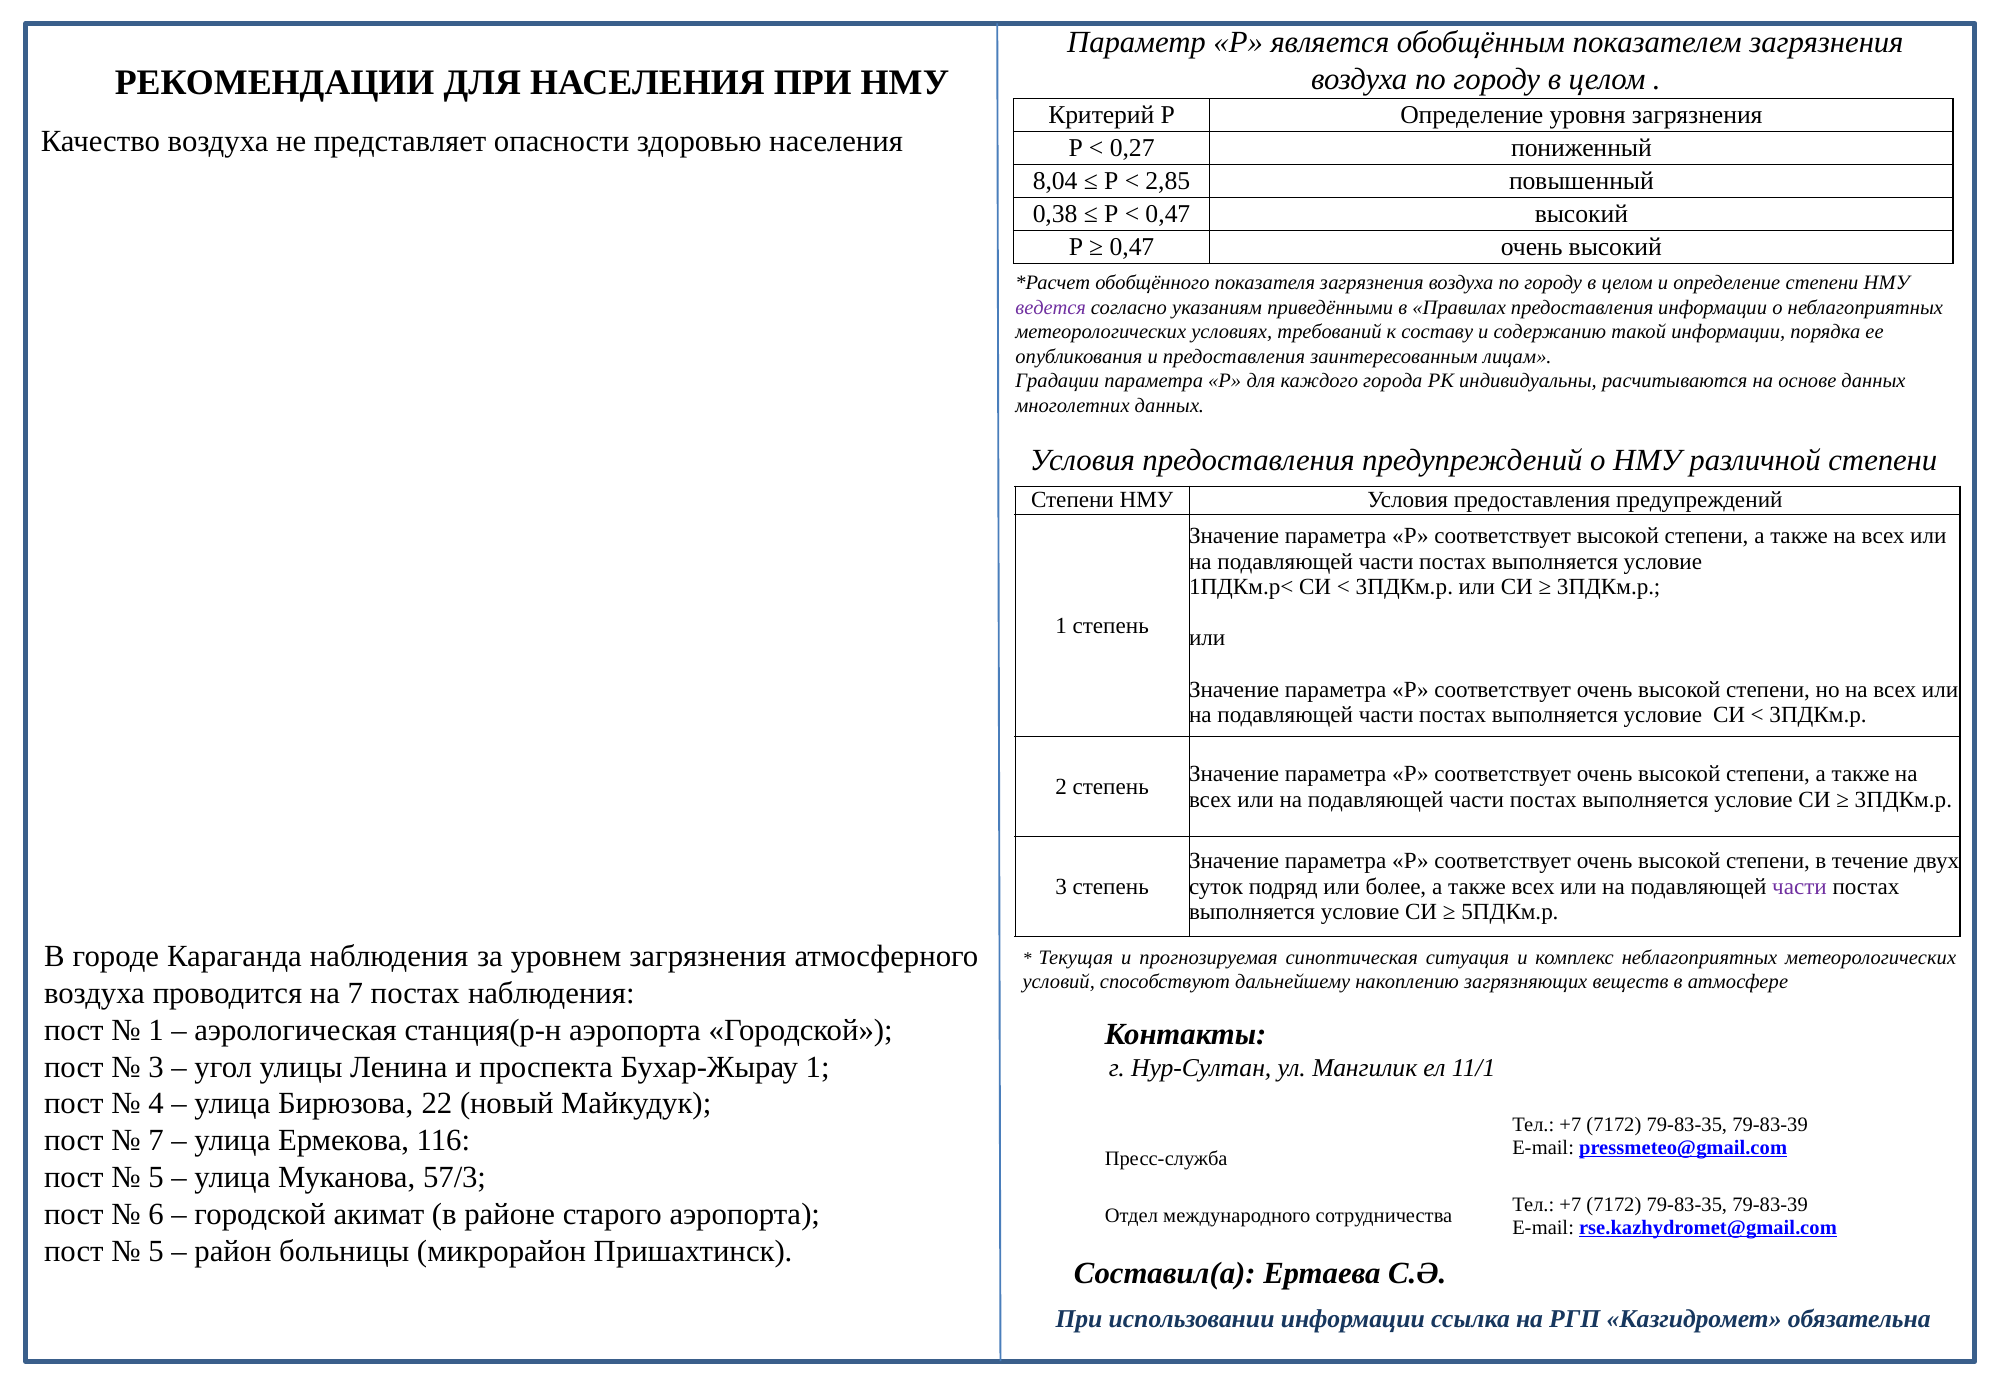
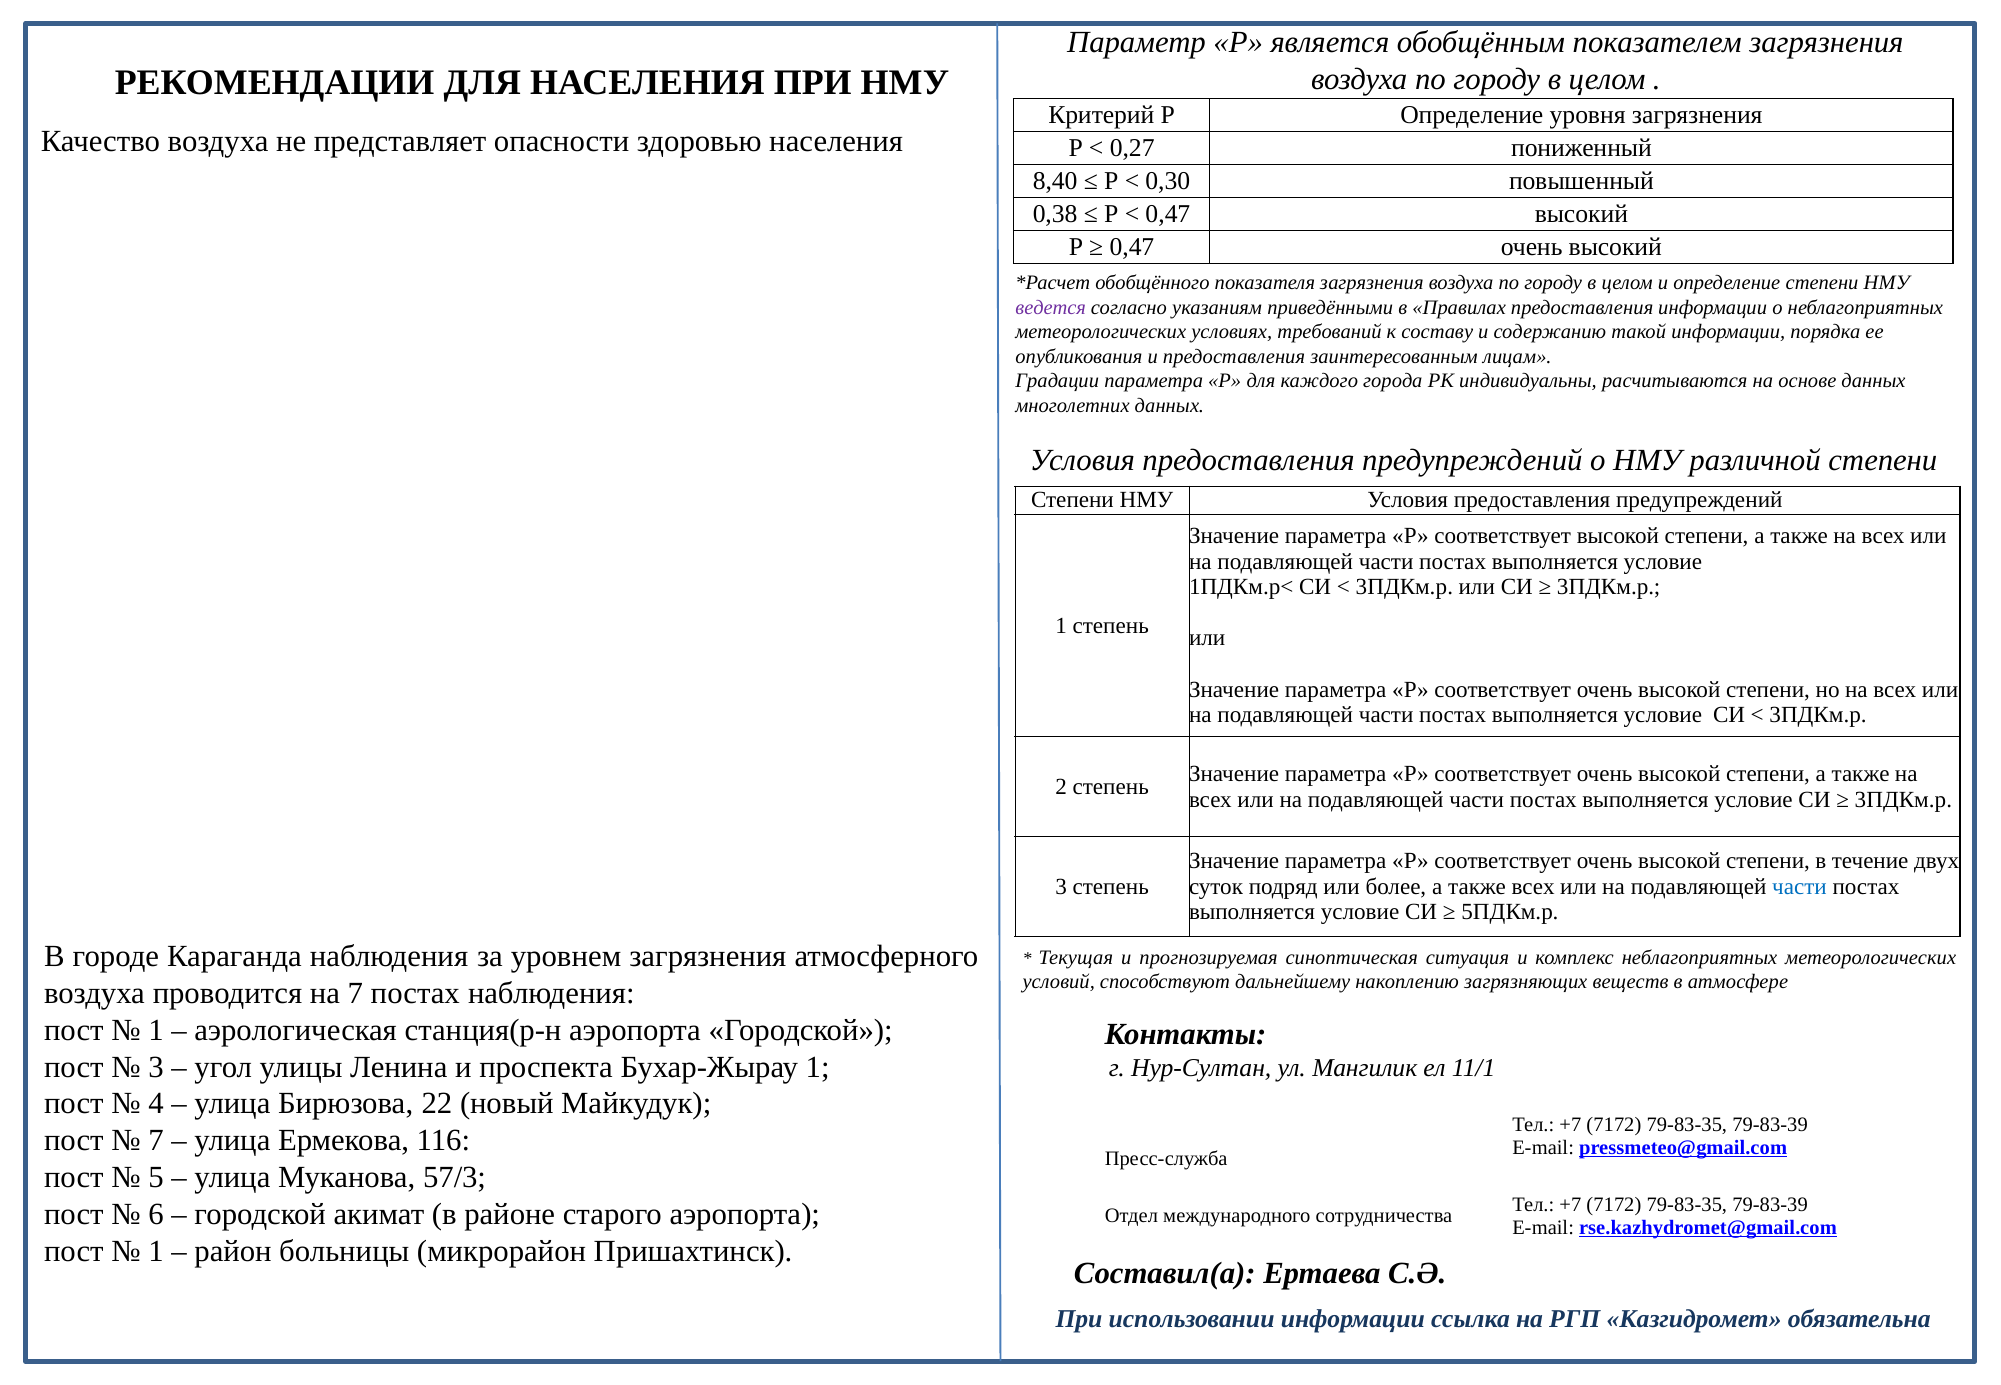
8,04: 8,04 -> 8,40 (1055, 181)
2,85: 2,85 -> 0,30 (1168, 181)
части colour: purple -> blue (1799, 887)
5: 5 -> 1 (156, 1252)
